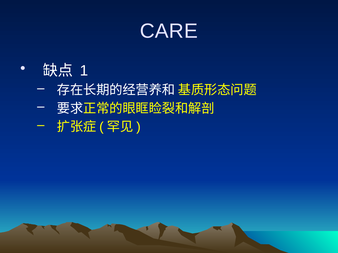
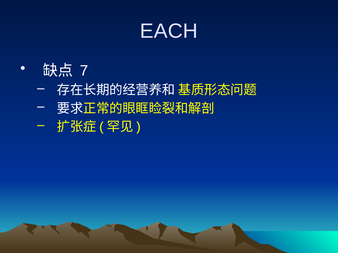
CARE: CARE -> EACH (169, 31)
1: 1 -> 7 (84, 71)
